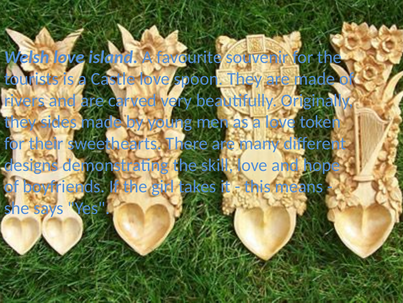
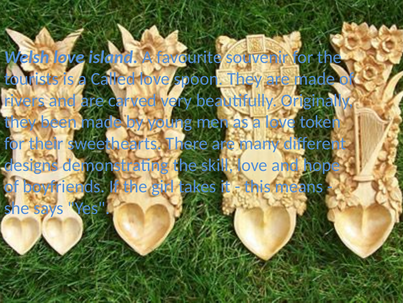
Castle: Castle -> Called (113, 79)
sides: sides -> been (59, 122)
